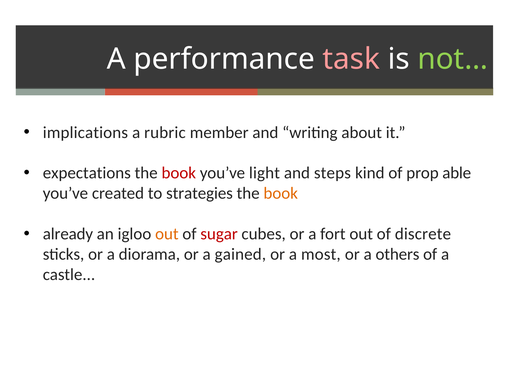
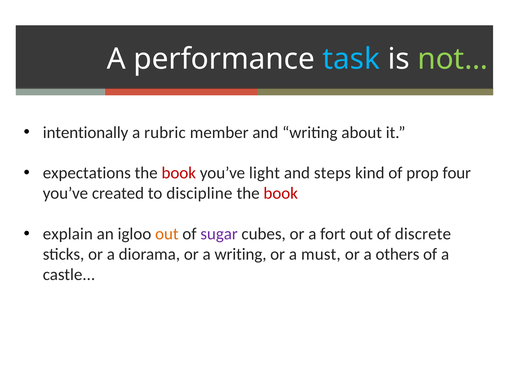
task colour: pink -> light blue (351, 59)
implications: implications -> intentionally (86, 133)
able: able -> four (457, 173)
strategies: strategies -> discipline (199, 194)
book colour: orange -> red (281, 194)
already: already -> explain (68, 234)
sugar colour: red -> purple (219, 234)
a gained: gained -> writing (241, 255)
most: most -> must (321, 255)
